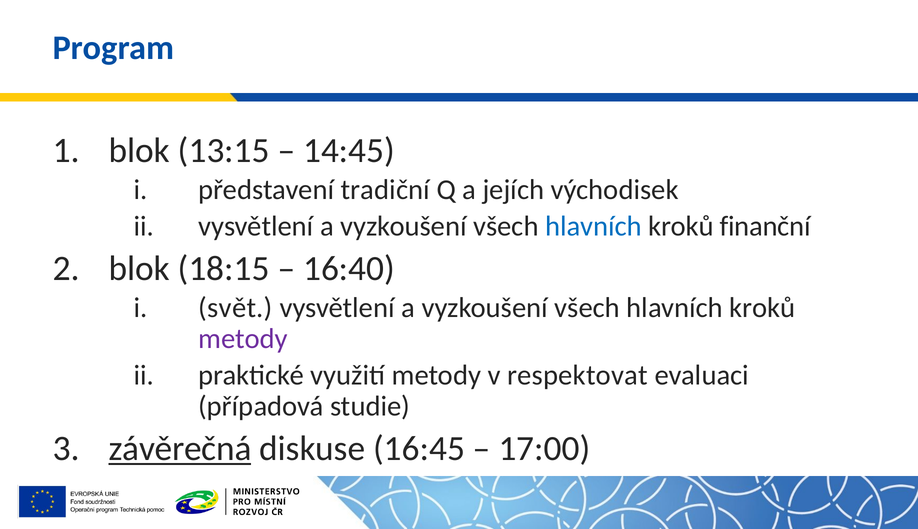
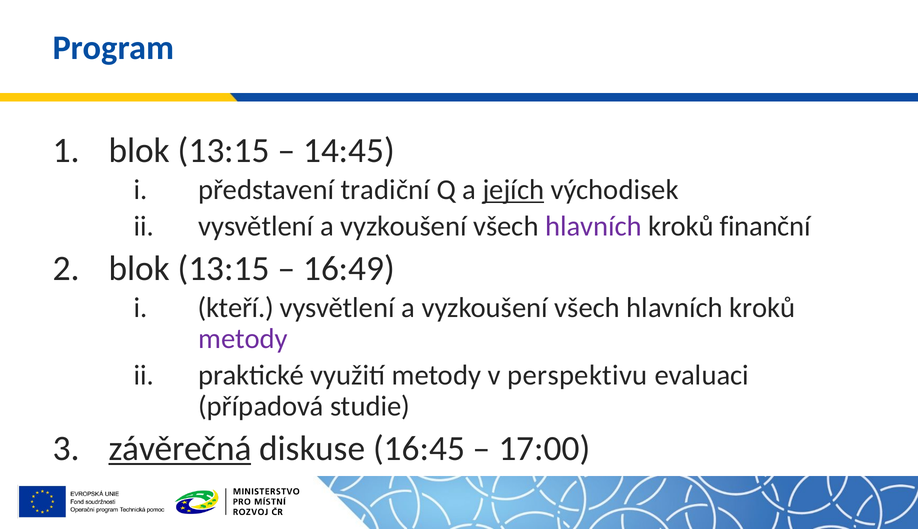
jejích underline: none -> present (513, 190)
hlavních colour: blue -> purple (593, 226)
18:15: 18:15 -> 13:15 (224, 269)
16:40: 16:40 -> 16:49 (349, 269)
svět: svět -> kteří (236, 308)
respektovat: respektovat -> perspektivu (577, 375)
